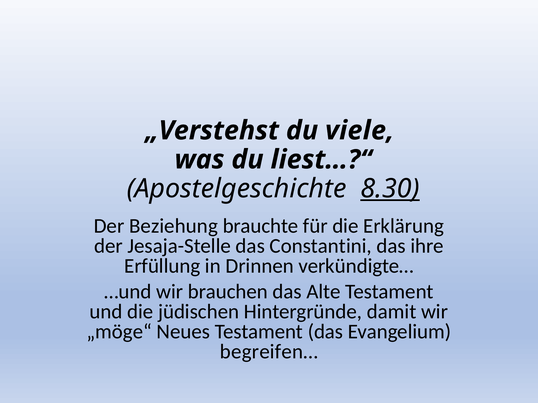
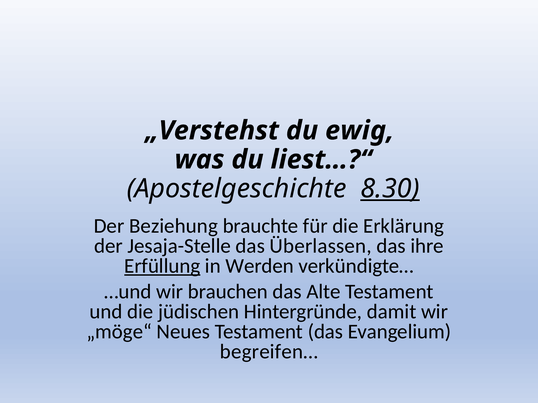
viele: viele -> ewig (360, 131)
Constantini: Constantini -> Überlassen (321, 246)
Erfüllung underline: none -> present (162, 266)
Drinnen: Drinnen -> Werden (260, 266)
